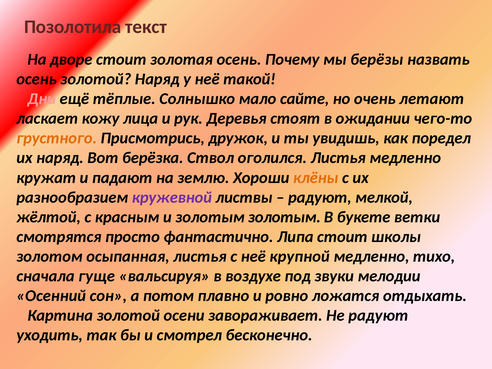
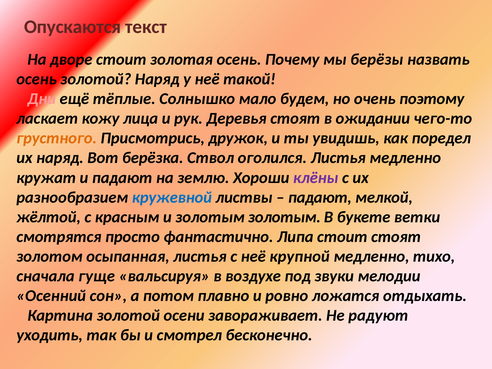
Позолотила: Позолотила -> Опускаются (73, 27)
сайте: сайте -> будем (305, 99)
летают: летают -> поэтому (432, 99)
клёны colour: orange -> purple (316, 178)
кружевной colour: purple -> blue (172, 197)
радуют: радуют -> падают (320, 197)
стоит школы: школы -> стоят (396, 237)
